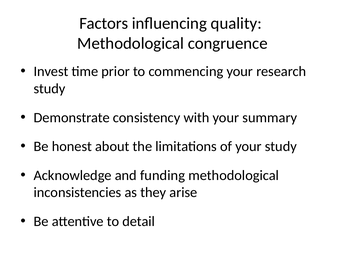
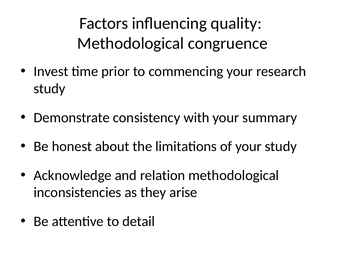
funding: funding -> relation (163, 176)
